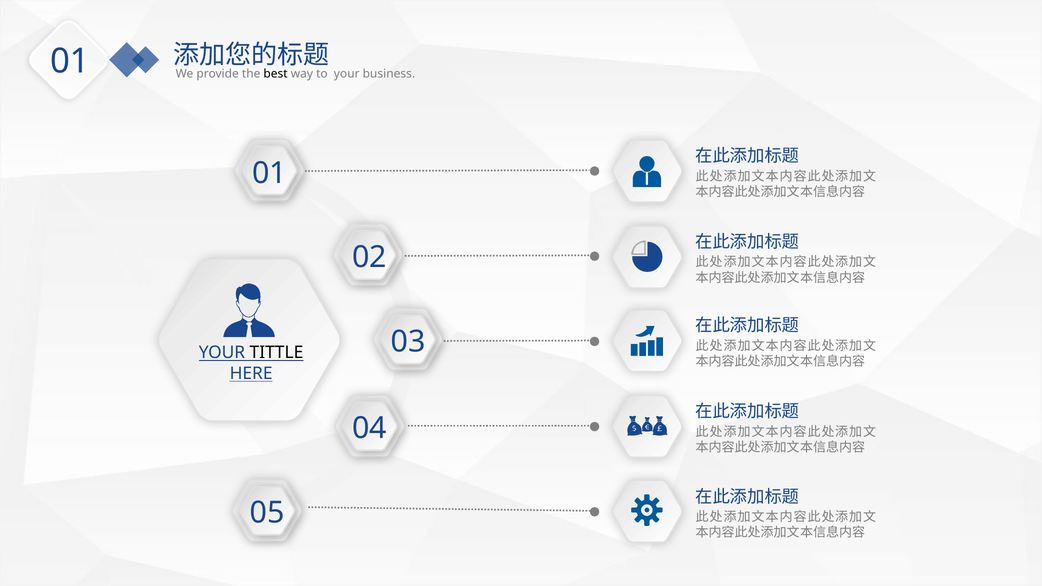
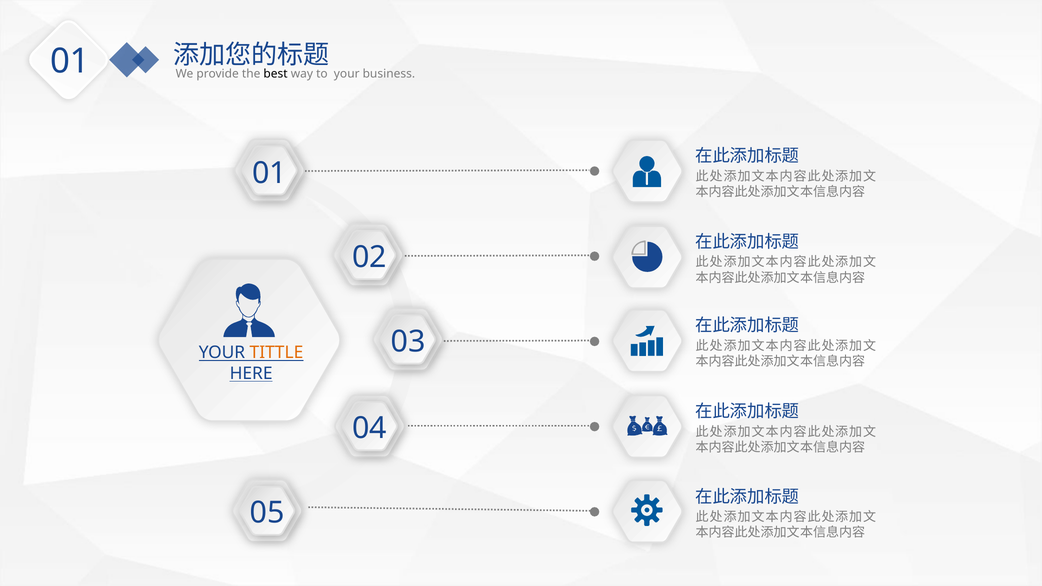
TITTLE colour: black -> orange (276, 353)
